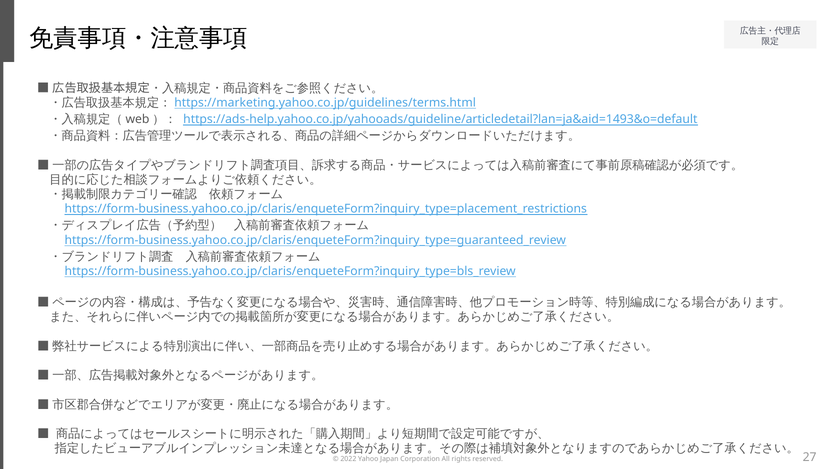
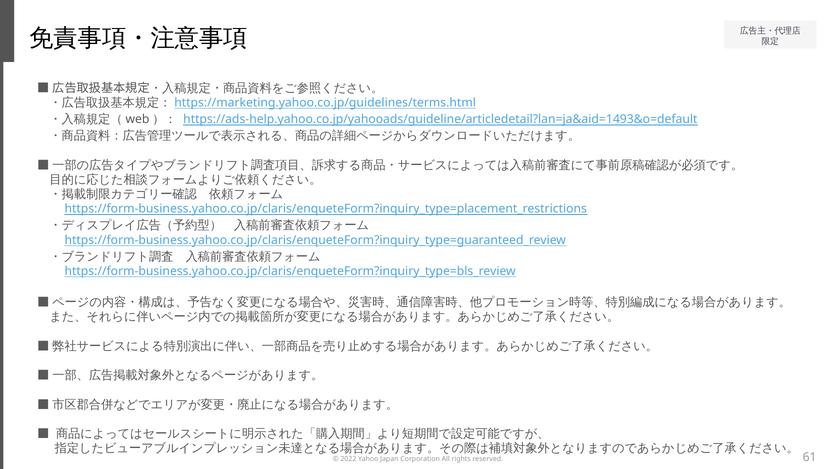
27: 27 -> 61 (810, 458)
